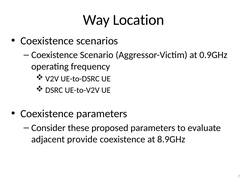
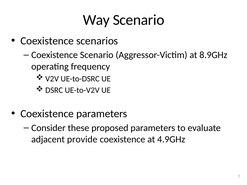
Way Location: Location -> Scenario (139, 20)
0.9GHz: 0.9GHz -> 8.9GHz (213, 55)
8.9GHz: 8.9GHz -> 4.9GHz (171, 140)
